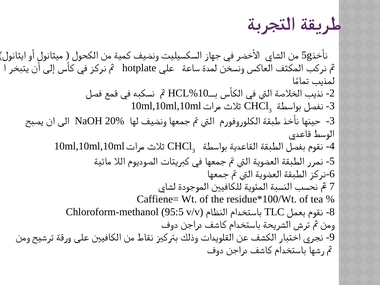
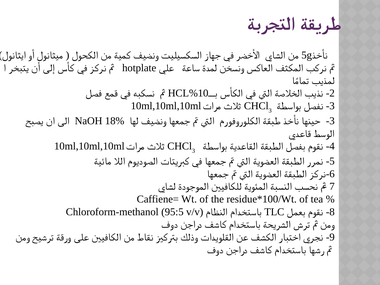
20%: 20% -> 18% (115, 121)
